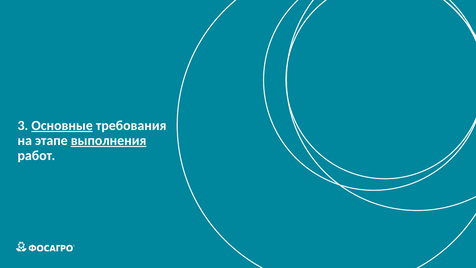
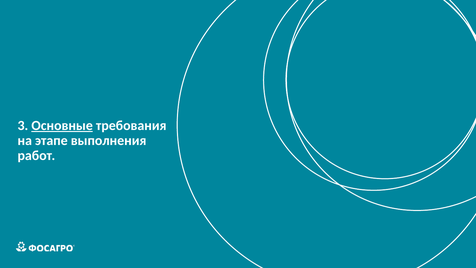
выполнения underline: present -> none (109, 140)
